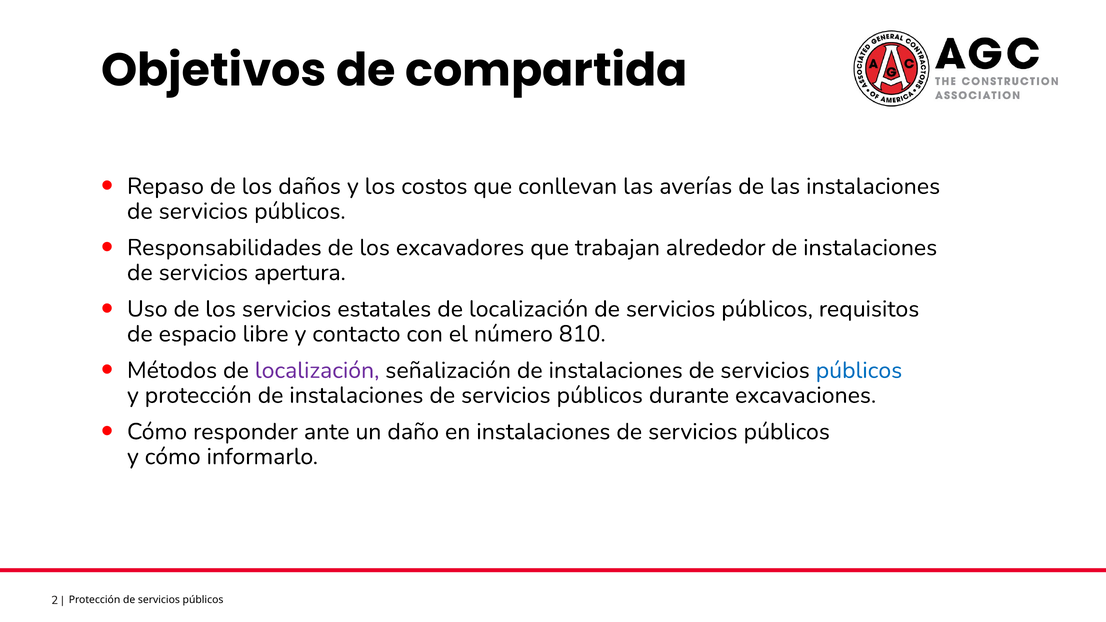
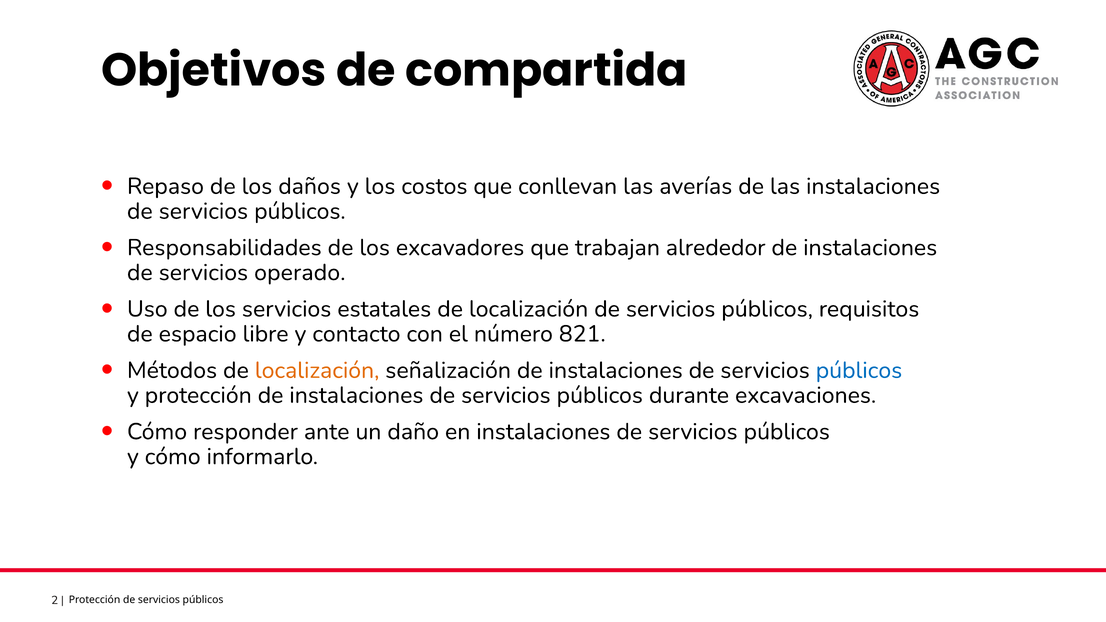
apertura: apertura -> operado (300, 273)
810: 810 -> 821 (582, 334)
localización colour: purple -> orange (317, 370)
